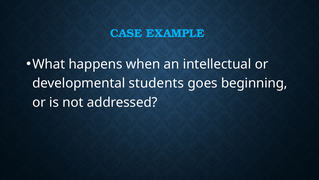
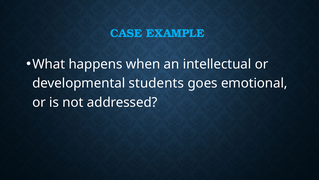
beginning: beginning -> emotional (254, 83)
